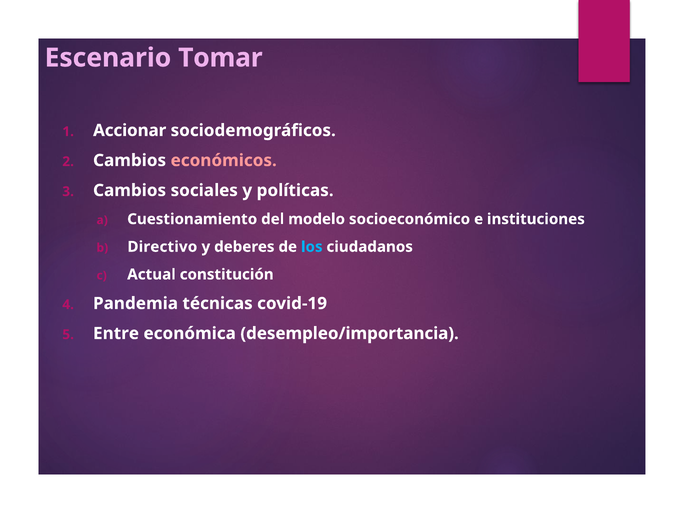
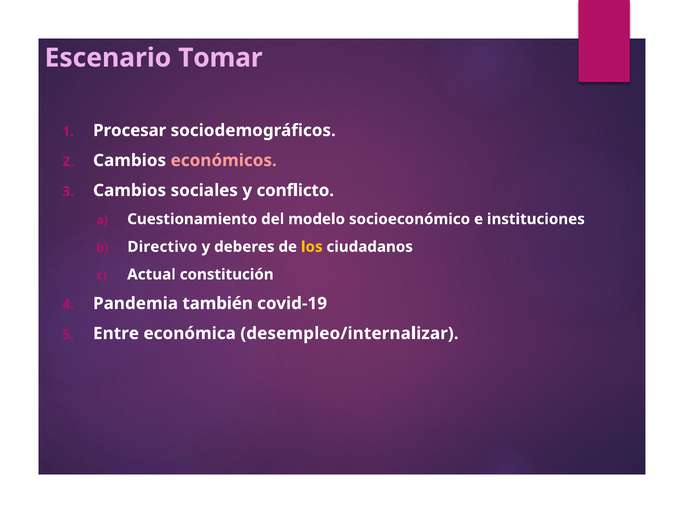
Accionar: Accionar -> Procesar (130, 131)
políticas: políticas -> conflicto (295, 191)
los colour: light blue -> yellow (312, 247)
técnicas: técnicas -> también (218, 304)
desempleo/importancia: desempleo/importancia -> desempleo/internalizar (349, 334)
